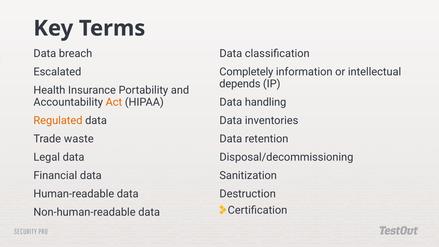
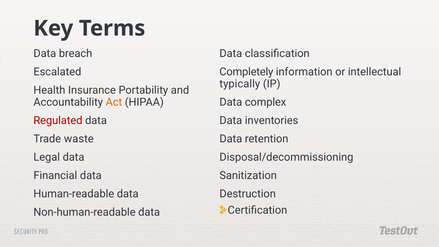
depends: depends -> typically (240, 84)
handling: handling -> complex (266, 102)
Regulated colour: orange -> red (58, 120)
